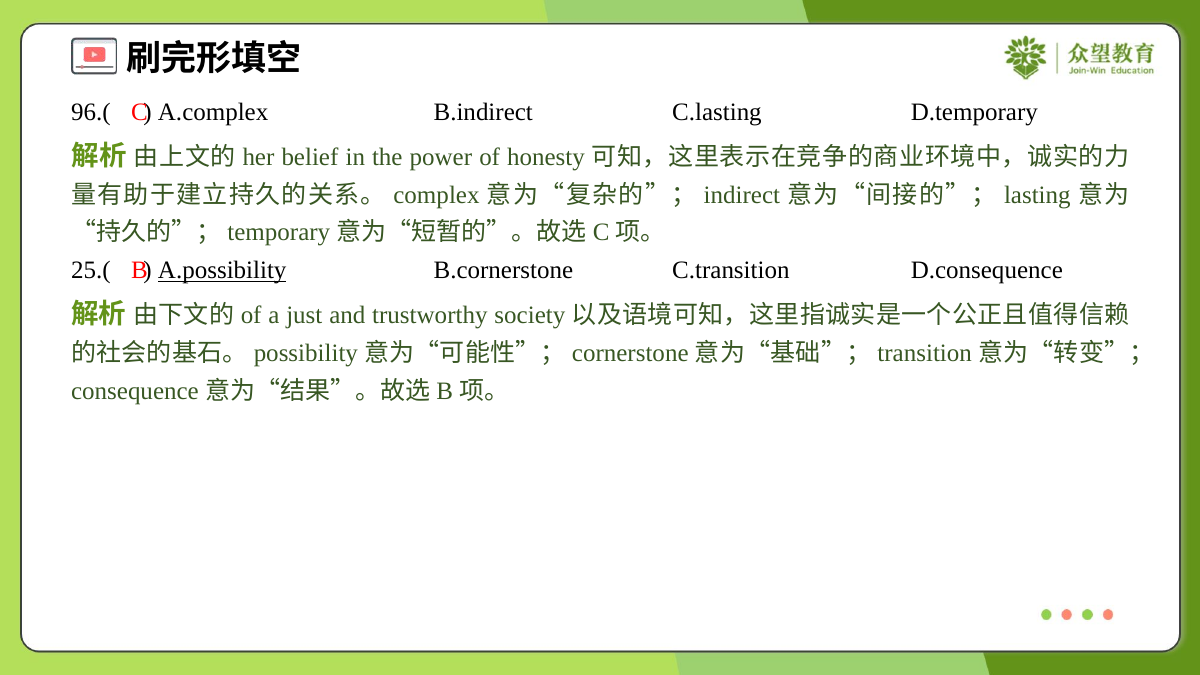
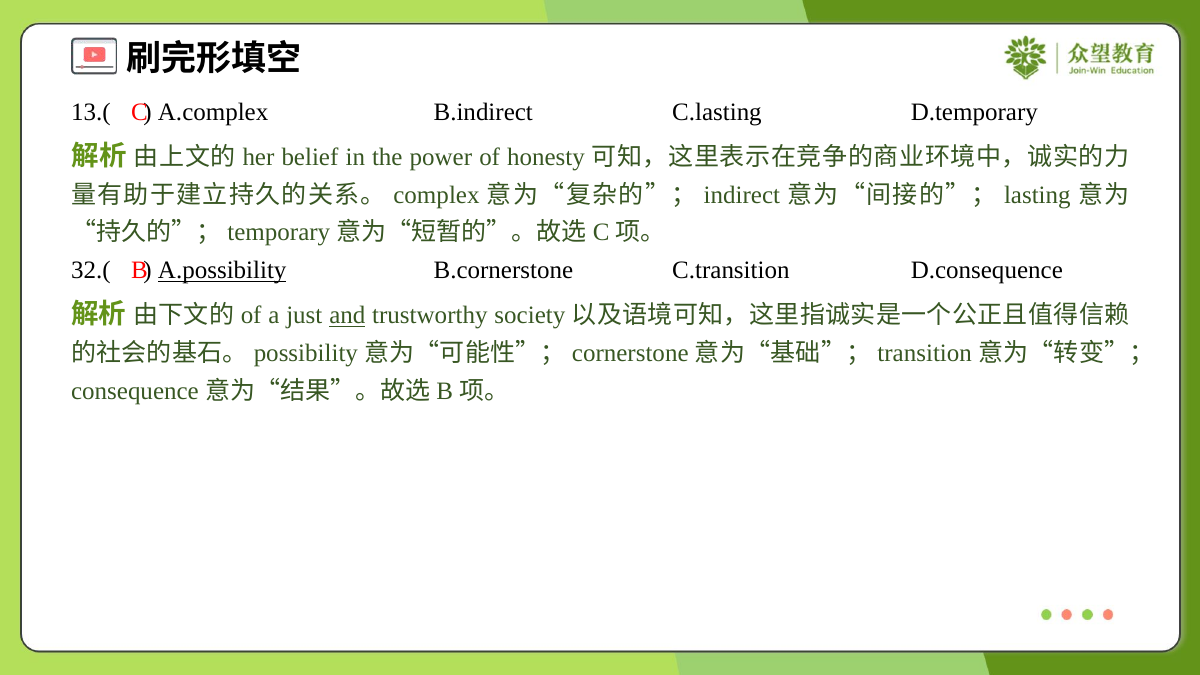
96.(: 96.( -> 13.( (91, 112)
25.(: 25.( -> 32.( (91, 271)
and underline: none -> present (347, 316)
